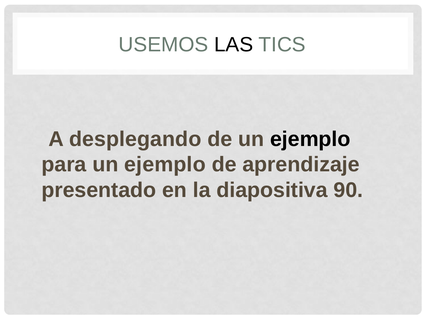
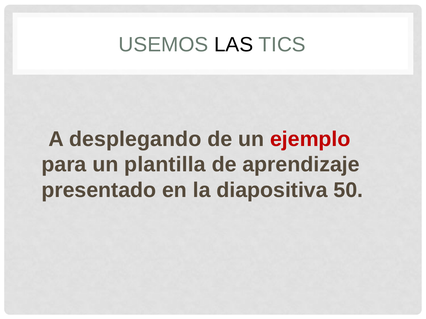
ejemplo colour: black -> red (310, 139)
para un ejemplo: ejemplo -> plantilla (165, 165)
90: 90 -> 50 (348, 190)
